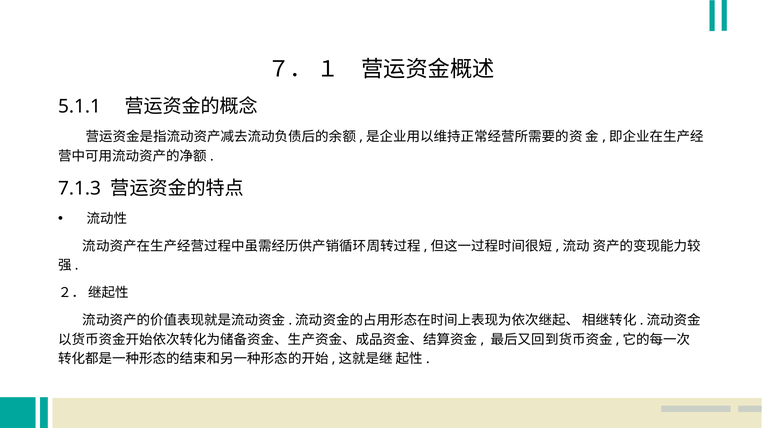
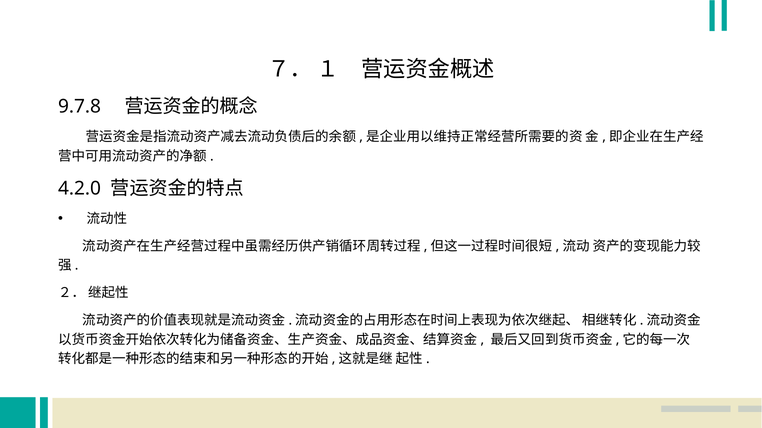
5.1.1: 5.1.1 -> 9.7.8 (80, 107)
7.1.3: 7.1.3 -> 4.2.0 (80, 189)
